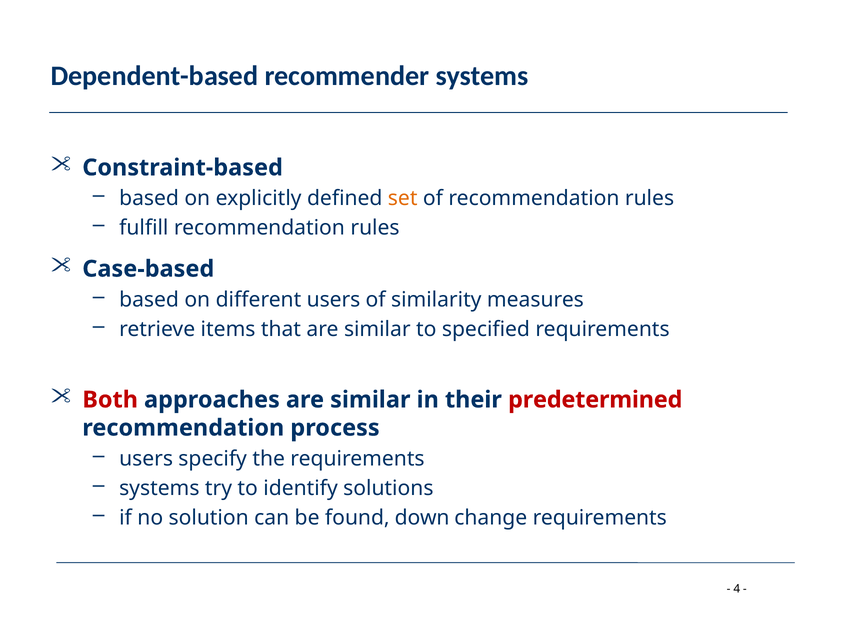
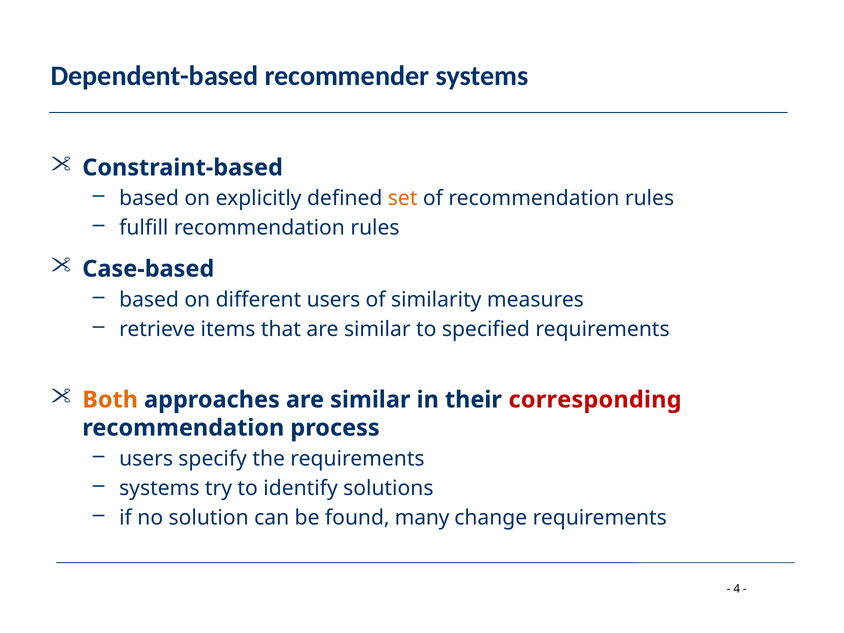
Both colour: red -> orange (110, 400)
predetermined: predetermined -> corresponding (595, 400)
down: down -> many (422, 518)
